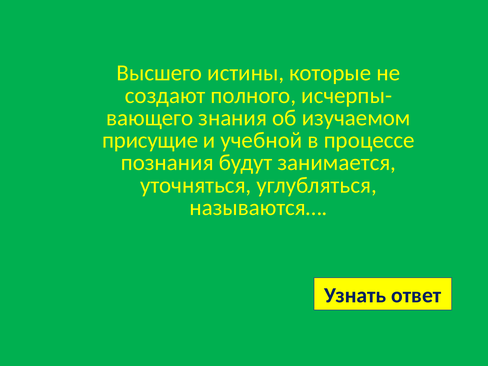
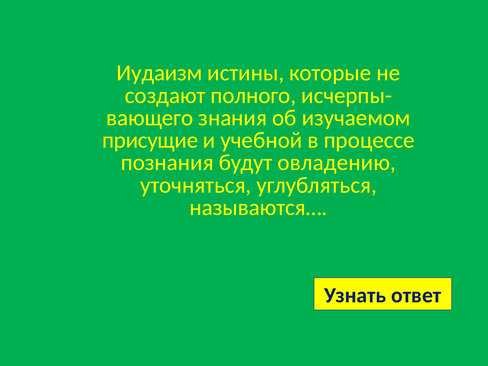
Высшего: Высшего -> Иудаизм (159, 73)
занимается: занимается -> овладению (337, 163)
